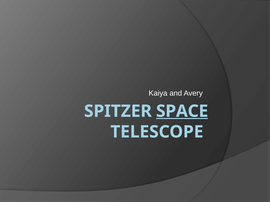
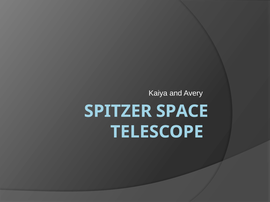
SPACE underline: present -> none (182, 111)
